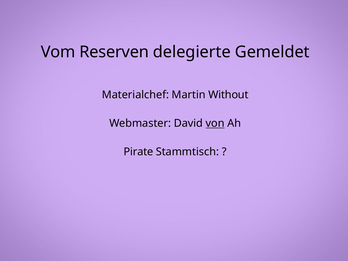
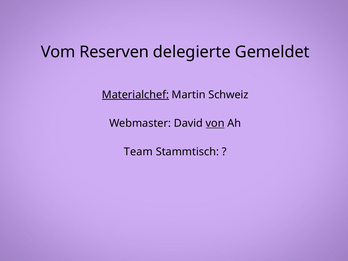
Materialchef underline: none -> present (135, 95)
Without: Without -> Schweiz (228, 95)
Pirate: Pirate -> Team (138, 152)
